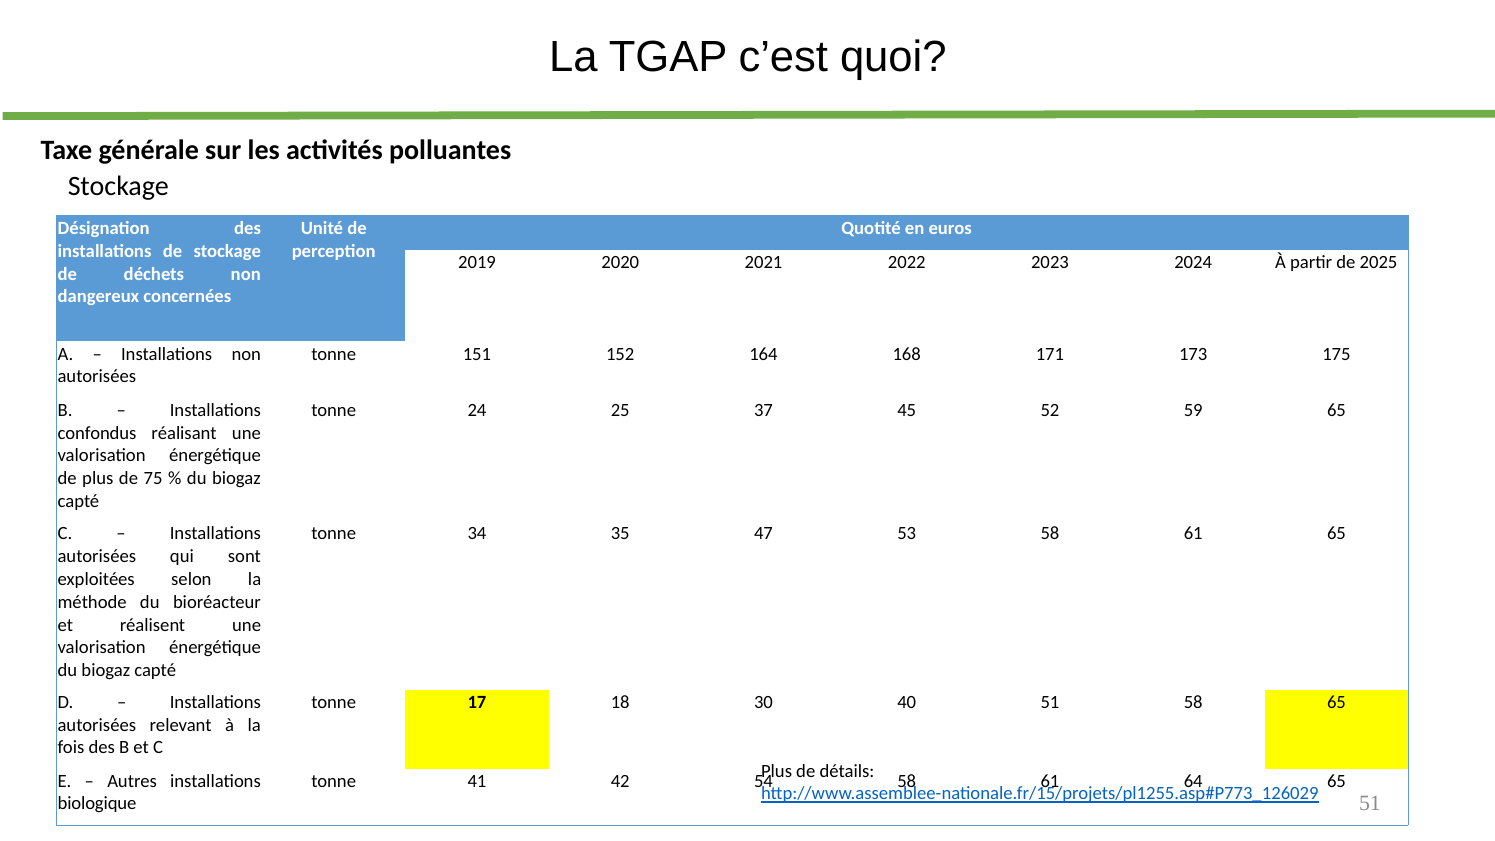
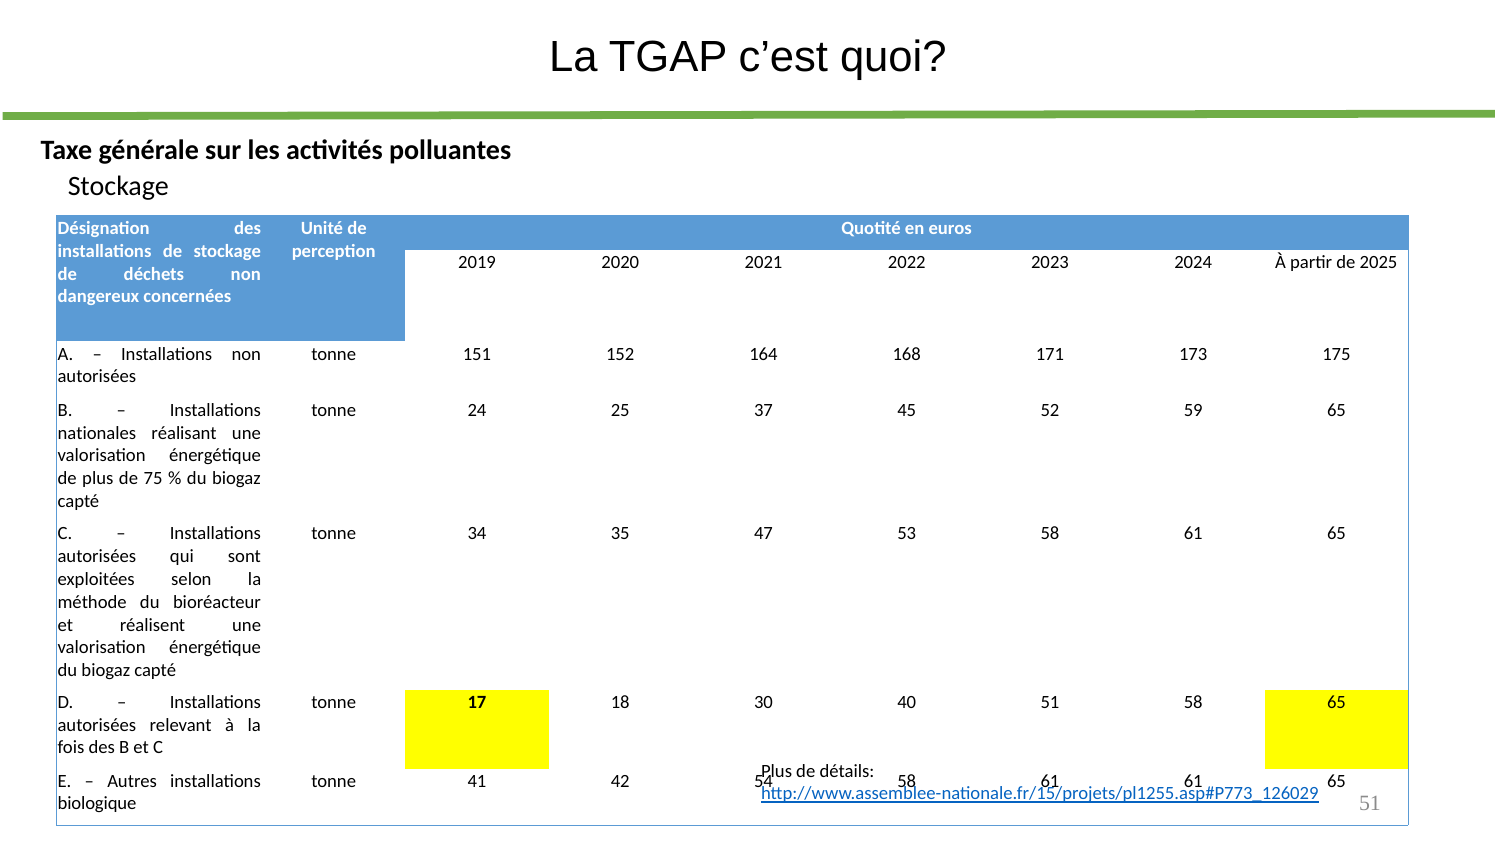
confondus: confondus -> nationales (97, 433)
61 64: 64 -> 61 (1193, 781)
